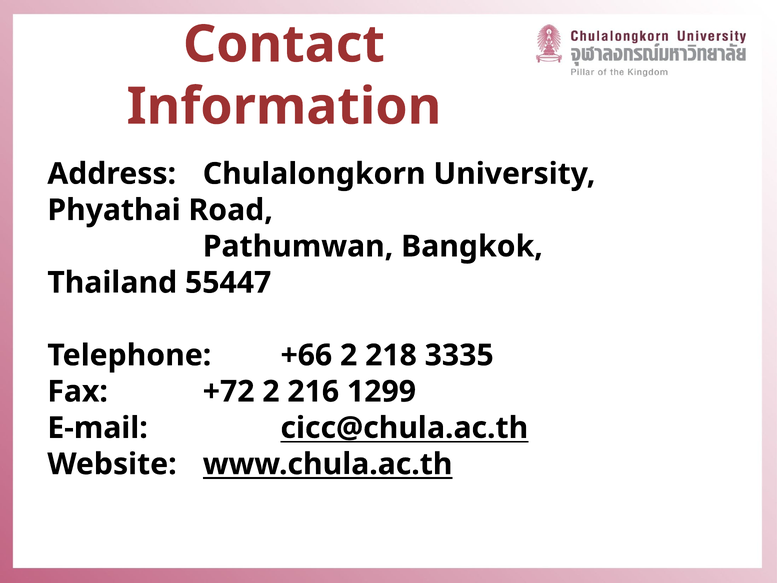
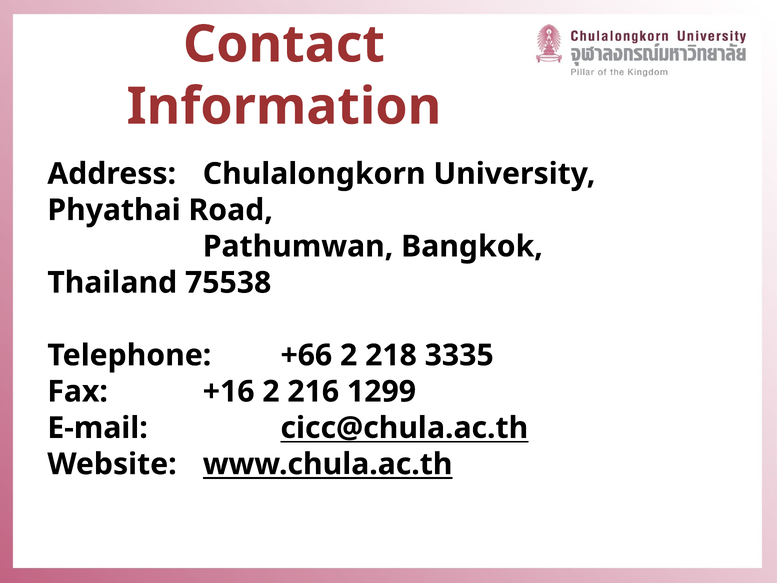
55447: 55447 -> 75538 (228, 283)
+72: +72 -> +16 (229, 391)
